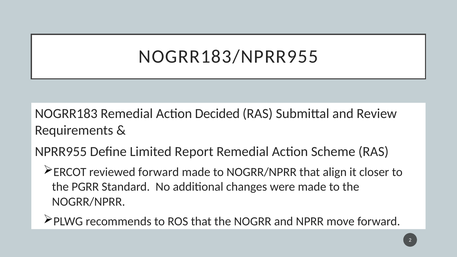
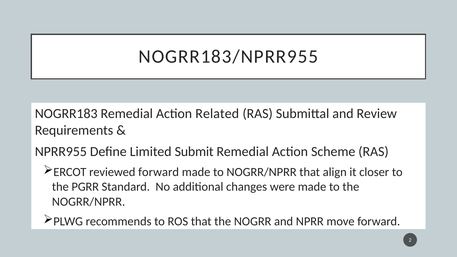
Decided: Decided -> Related (217, 114)
Report: Report -> Submit (194, 152)
